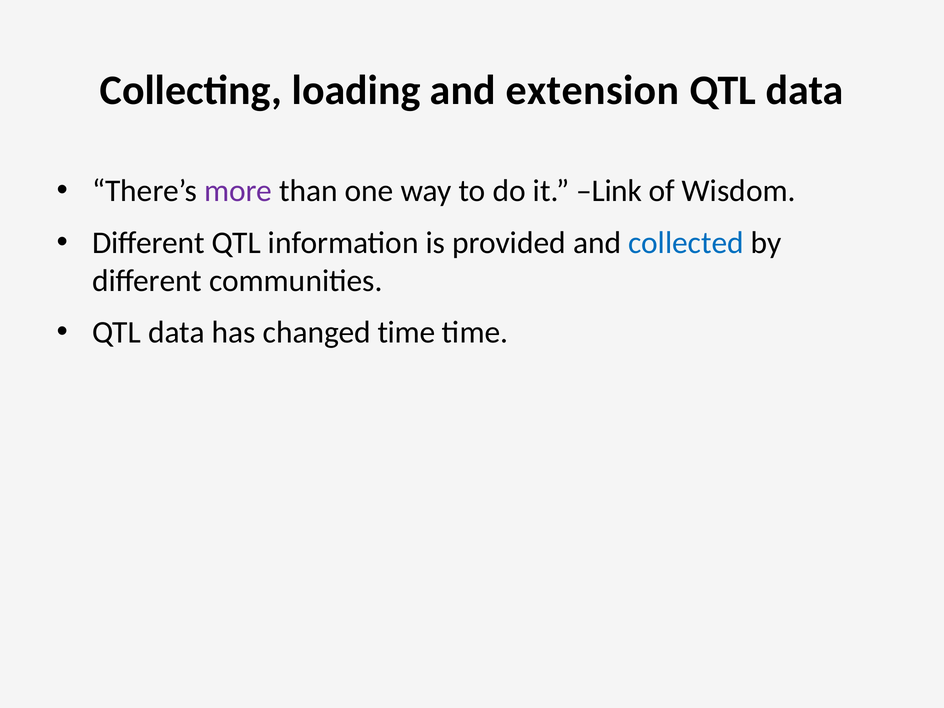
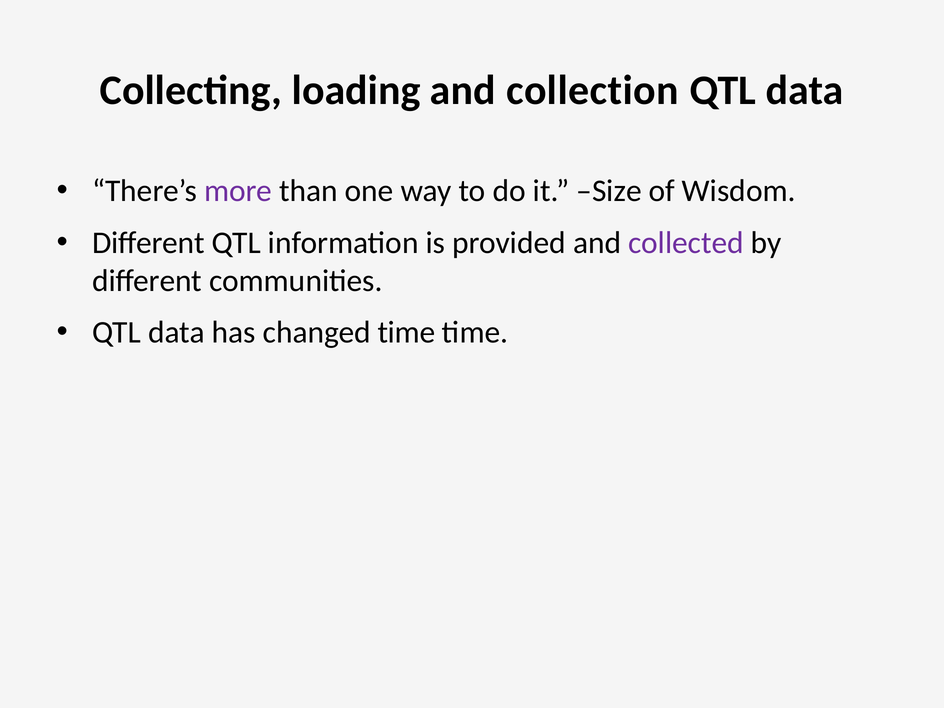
extension: extension -> collection (592, 90)
Link: Link -> Size (609, 191)
collected colour: blue -> purple (686, 243)
